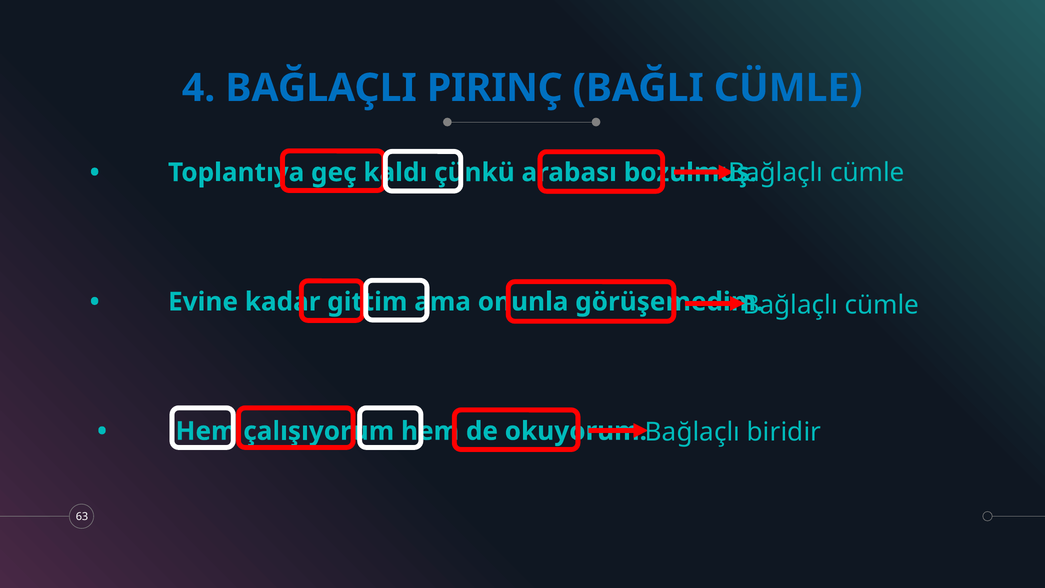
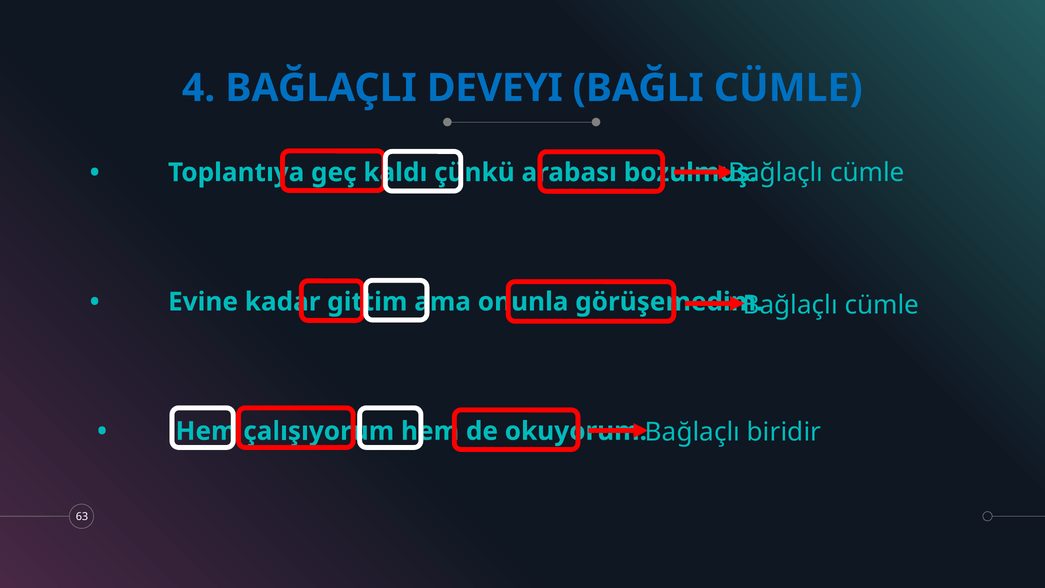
PIRINÇ: PIRINÇ -> DEVEYI (495, 88)
